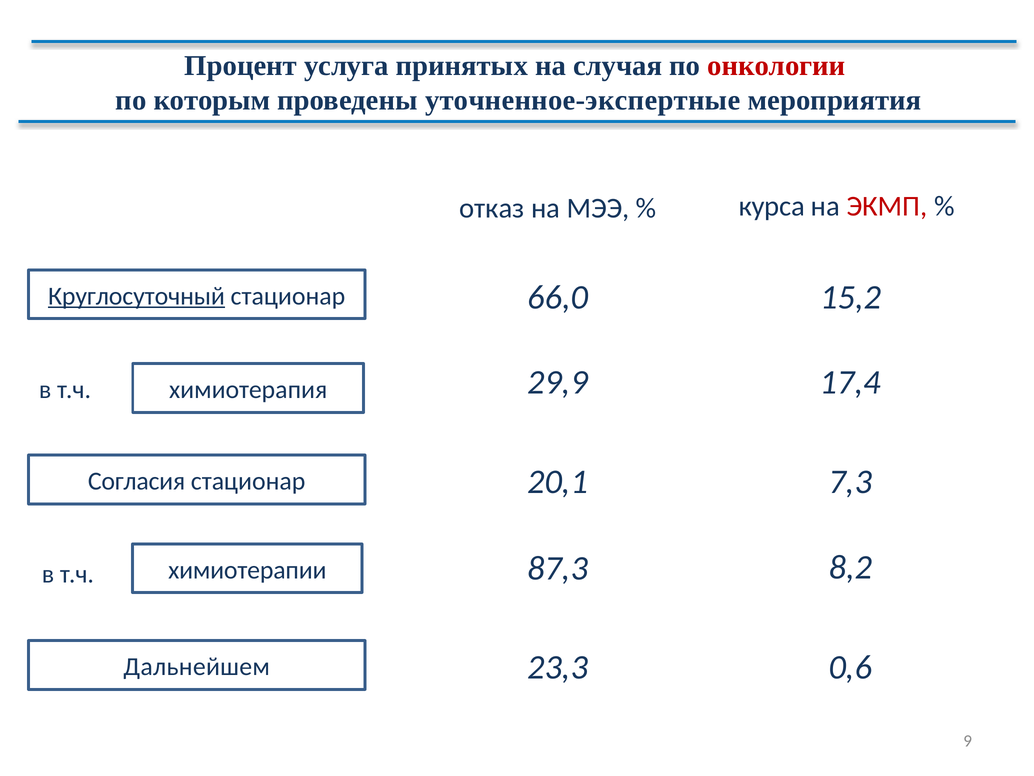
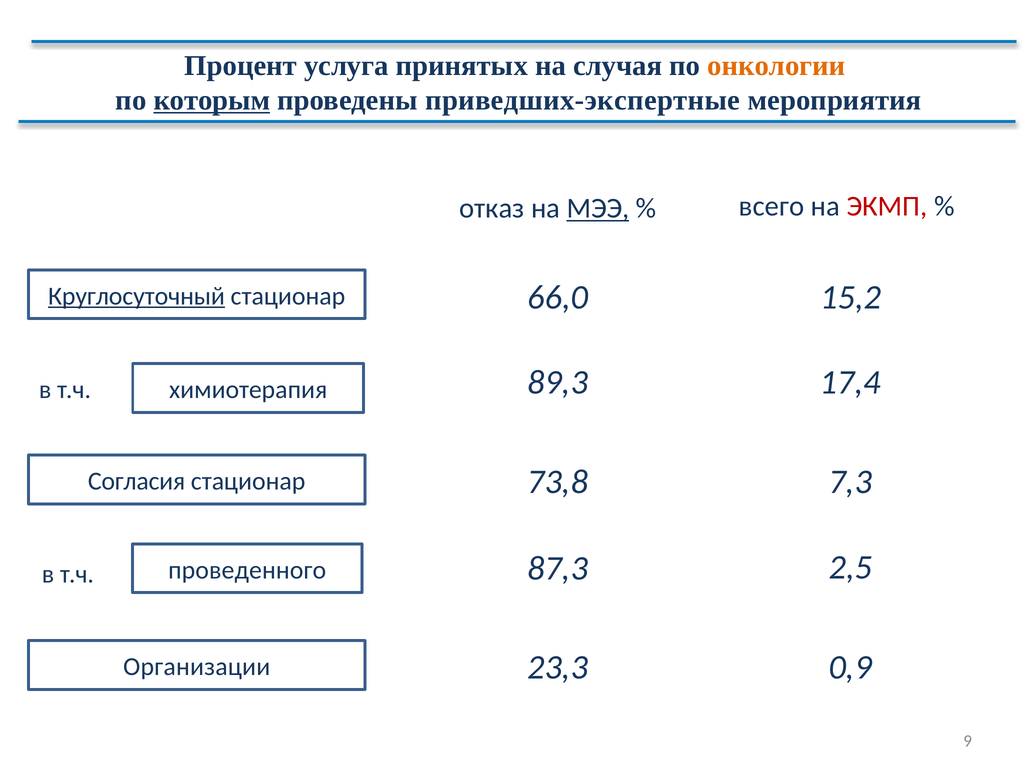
онкологии colour: red -> orange (776, 66)
которым underline: none -> present (212, 100)
уточненное-экспертные: уточненное-экспертные -> приведших-экспертные (583, 100)
МЭЭ underline: none -> present (598, 208)
курса: курса -> всего (772, 206)
29,9: 29,9 -> 89,3 (558, 382)
20,1: 20,1 -> 73,8 (558, 482)
8,2: 8,2 -> 2,5 (851, 567)
химиотерапии: химиотерапии -> проведенного (247, 570)
0,6: 0,6 -> 0,9 (850, 667)
Дальнейшем: Дальнейшем -> Организации (197, 666)
